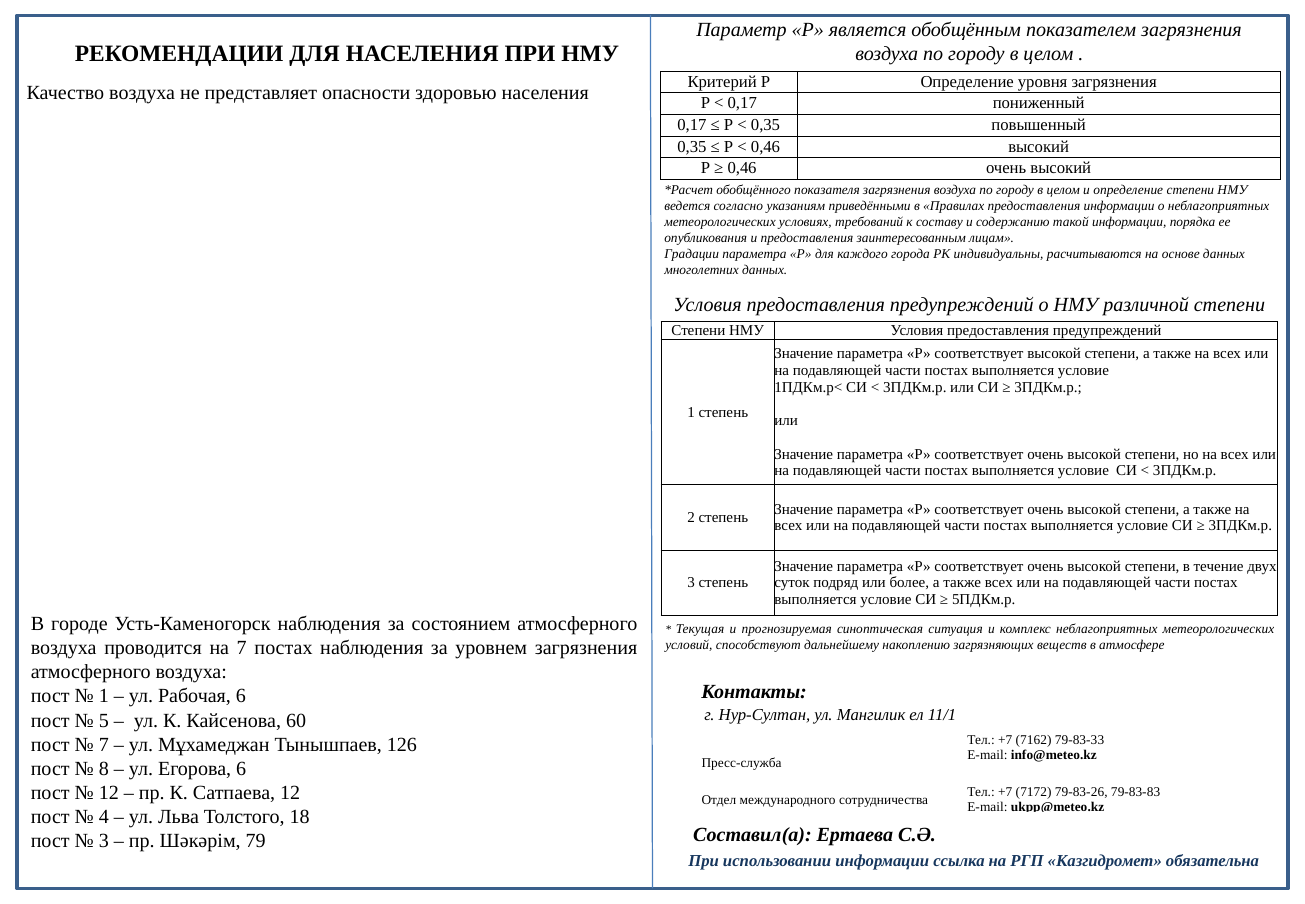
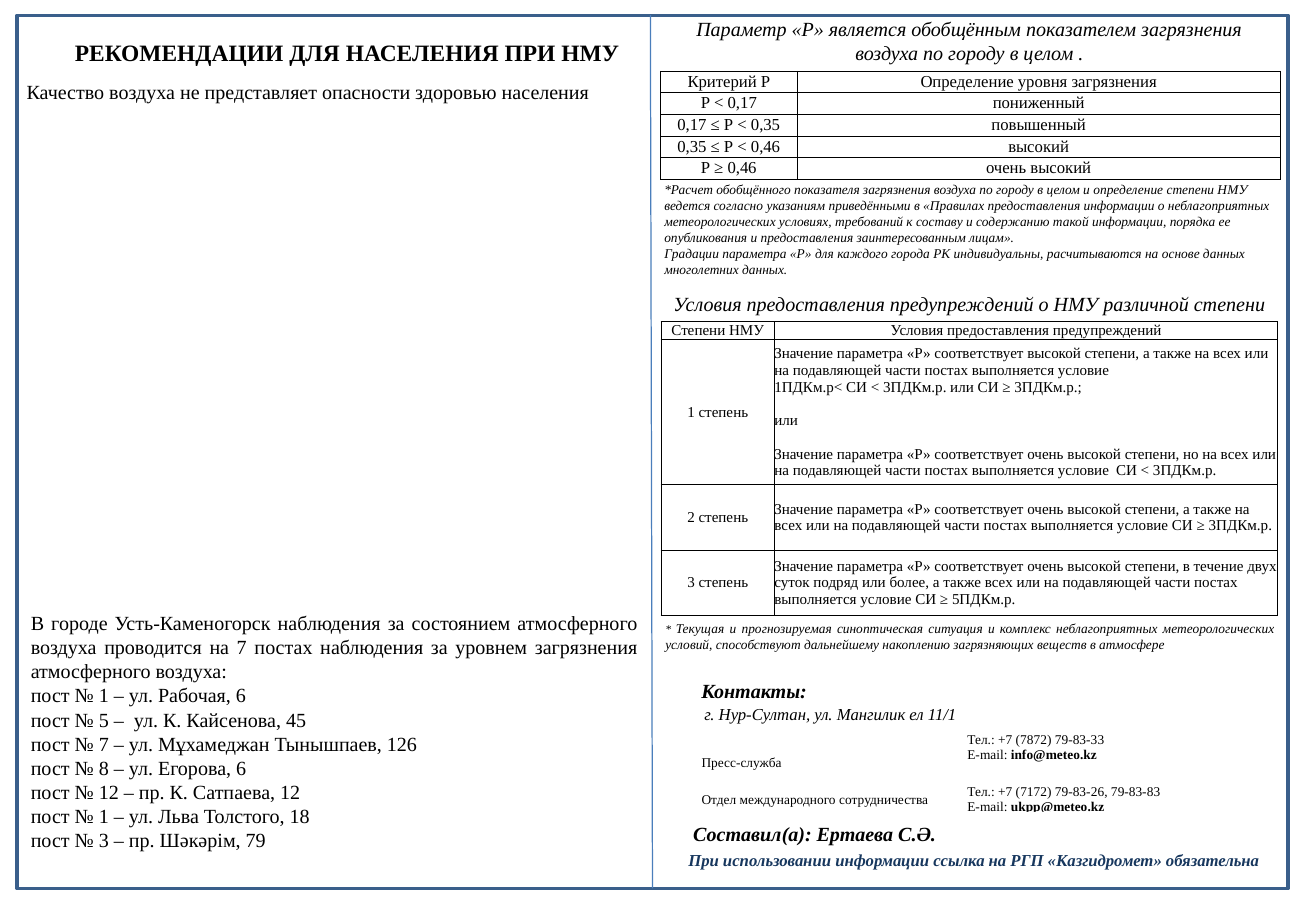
60: 60 -> 45 (296, 720)
7162: 7162 -> 7872 (1034, 740)
4: 4 -> 1 (104, 816)
